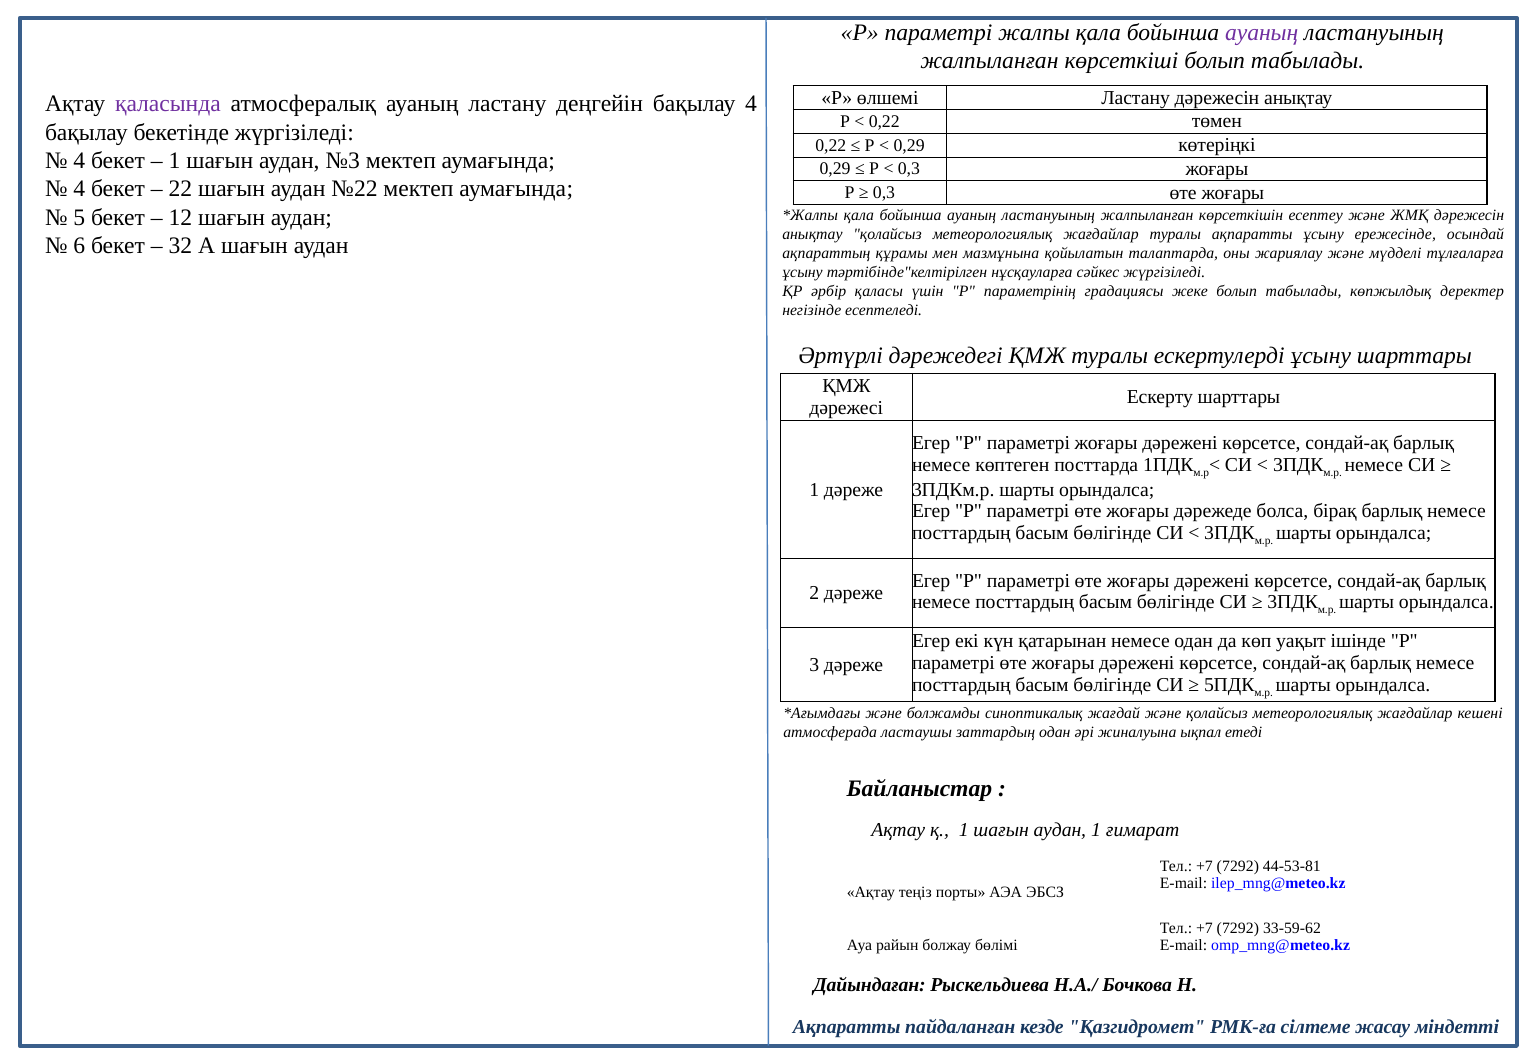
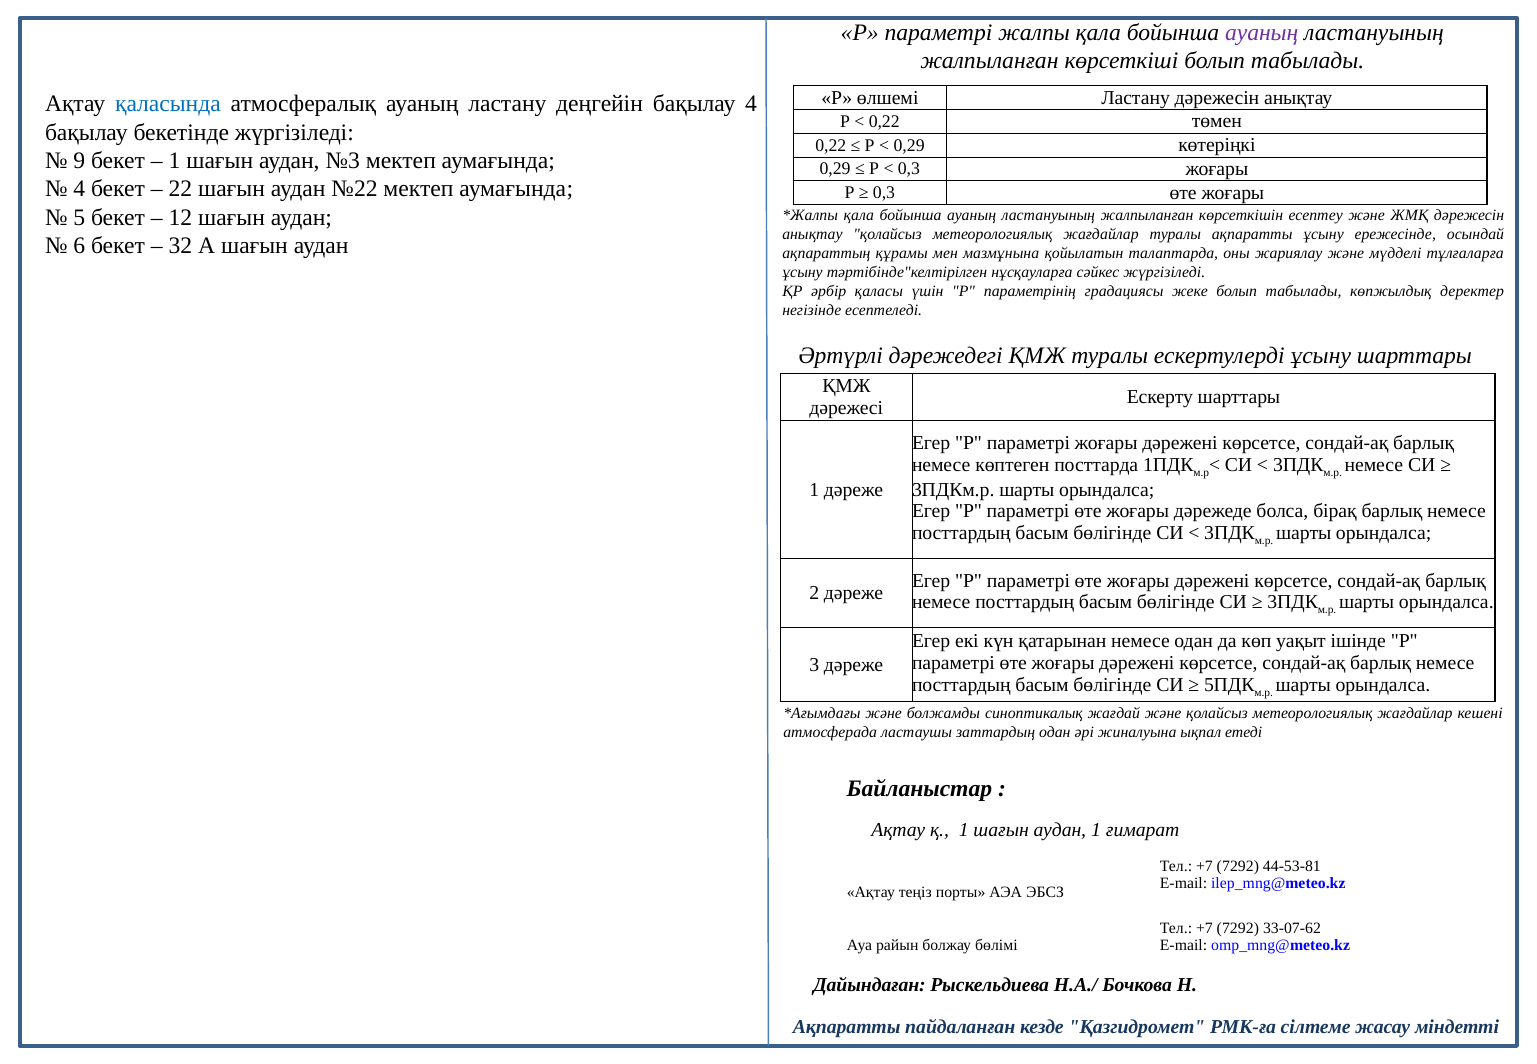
қаласында colour: purple -> blue (168, 104)
4: 4 -> 9 (79, 161)
33-59-62: 33-59-62 -> 33-07-62 (1292, 928)
